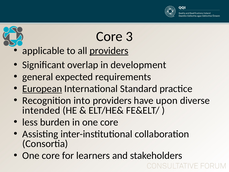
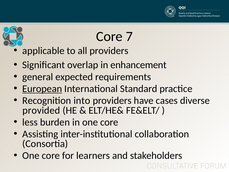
3: 3 -> 7 (129, 36)
providers underline: present -> none (109, 51)
development: development -> enhancement (139, 65)
upon: upon -> cases (167, 100)
intended: intended -> provided (41, 110)
